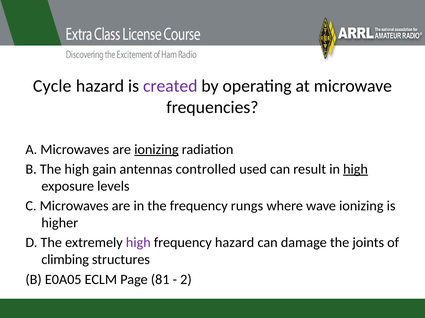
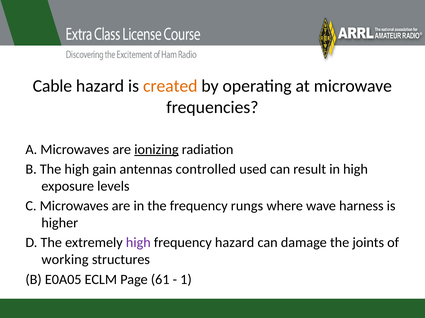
Cycle: Cycle -> Cable (52, 86)
created colour: purple -> orange (170, 86)
high underline: present -> none (356, 170)
wave ionizing: ionizing -> harness (361, 206)
climbing: climbing -> working (65, 260)
81: 81 -> 61 (160, 280)
2: 2 -> 1 (186, 280)
